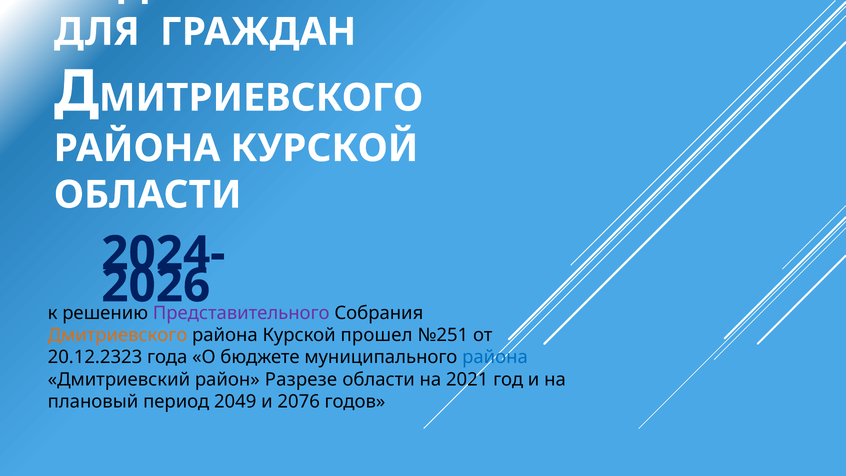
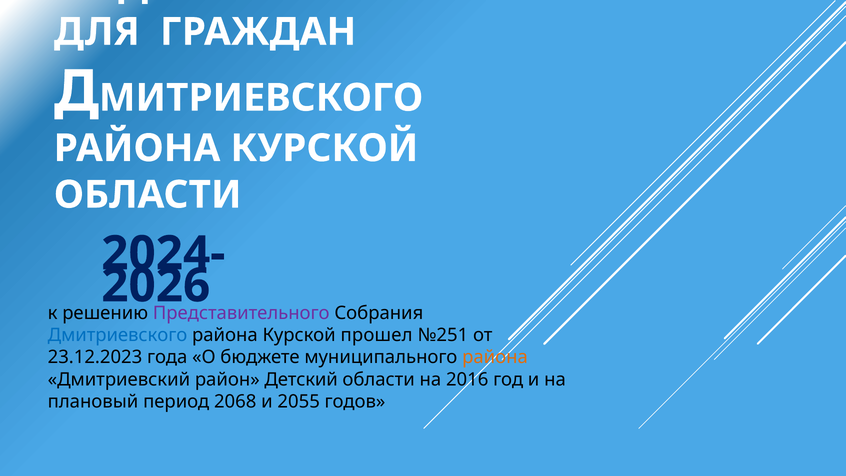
Дмитриевского colour: orange -> blue (118, 335)
20.12.2323: 20.12.2323 -> 23.12.2023 (95, 357)
района colour: blue -> orange (495, 357)
Разрезе: Разрезе -> Детский (301, 379)
2021: 2021 -> 2016 (467, 379)
2049: 2049 -> 2068 (235, 402)
2076: 2076 -> 2055 (299, 402)
